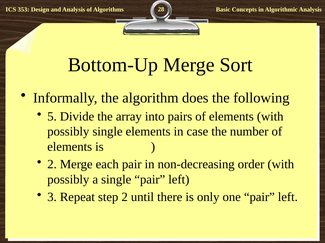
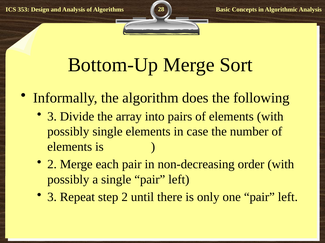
5: 5 -> 3 (52, 117)
